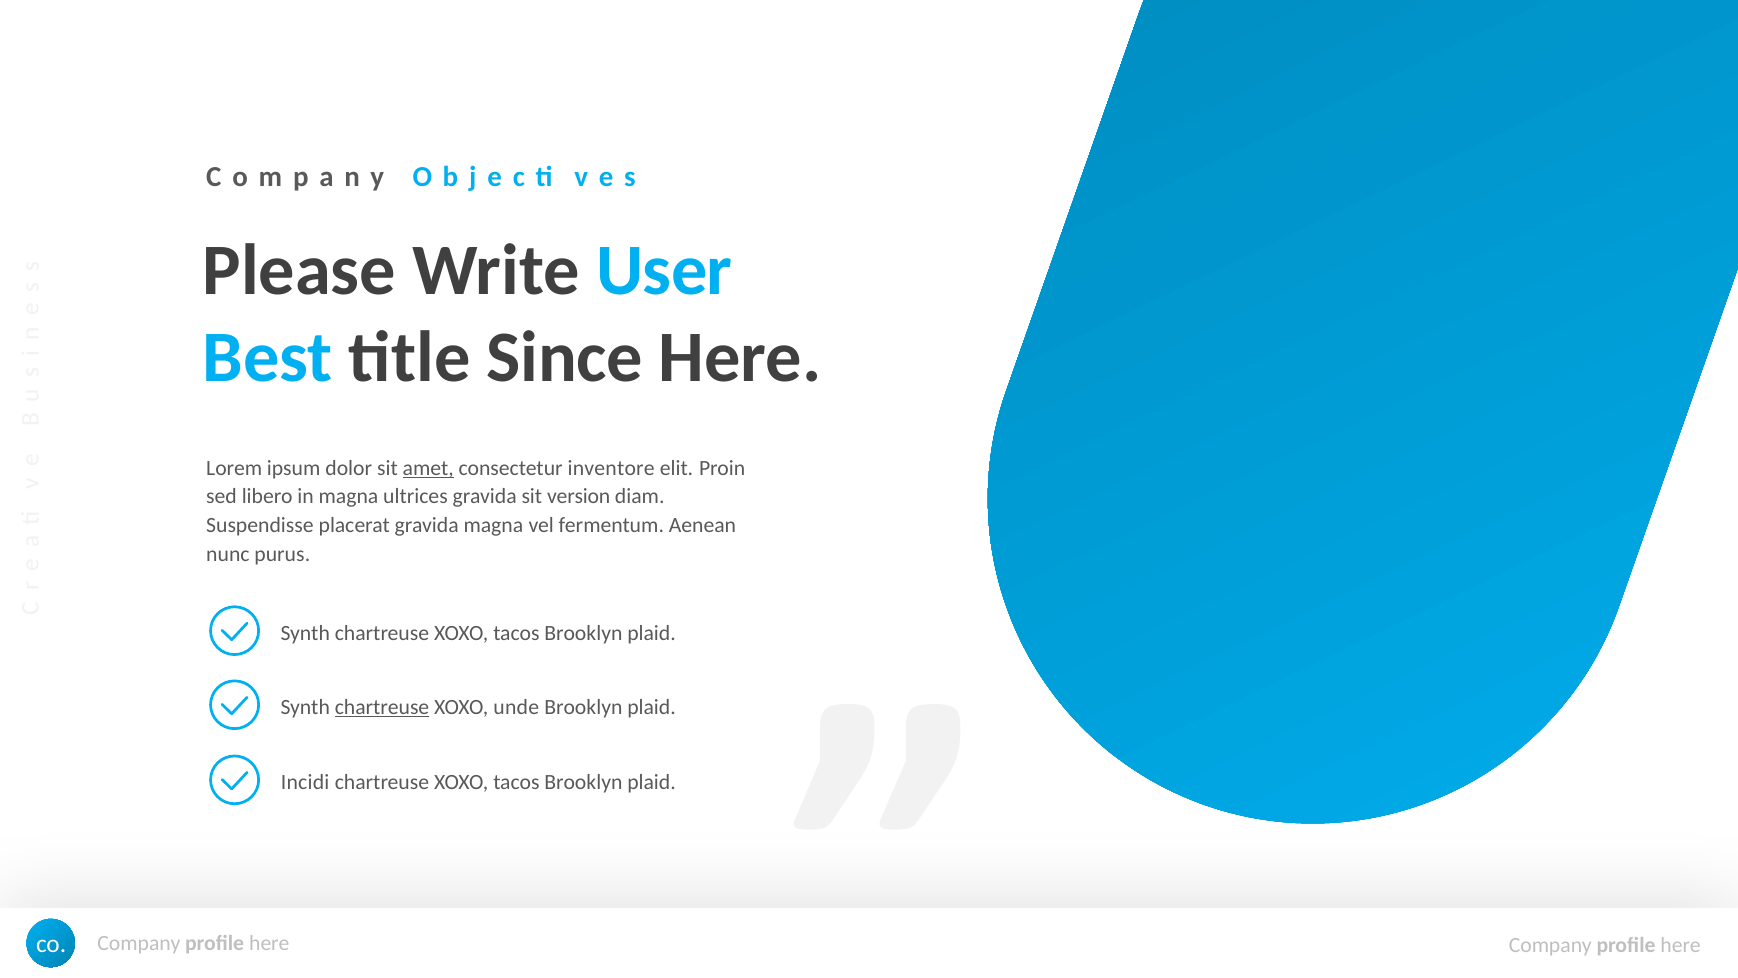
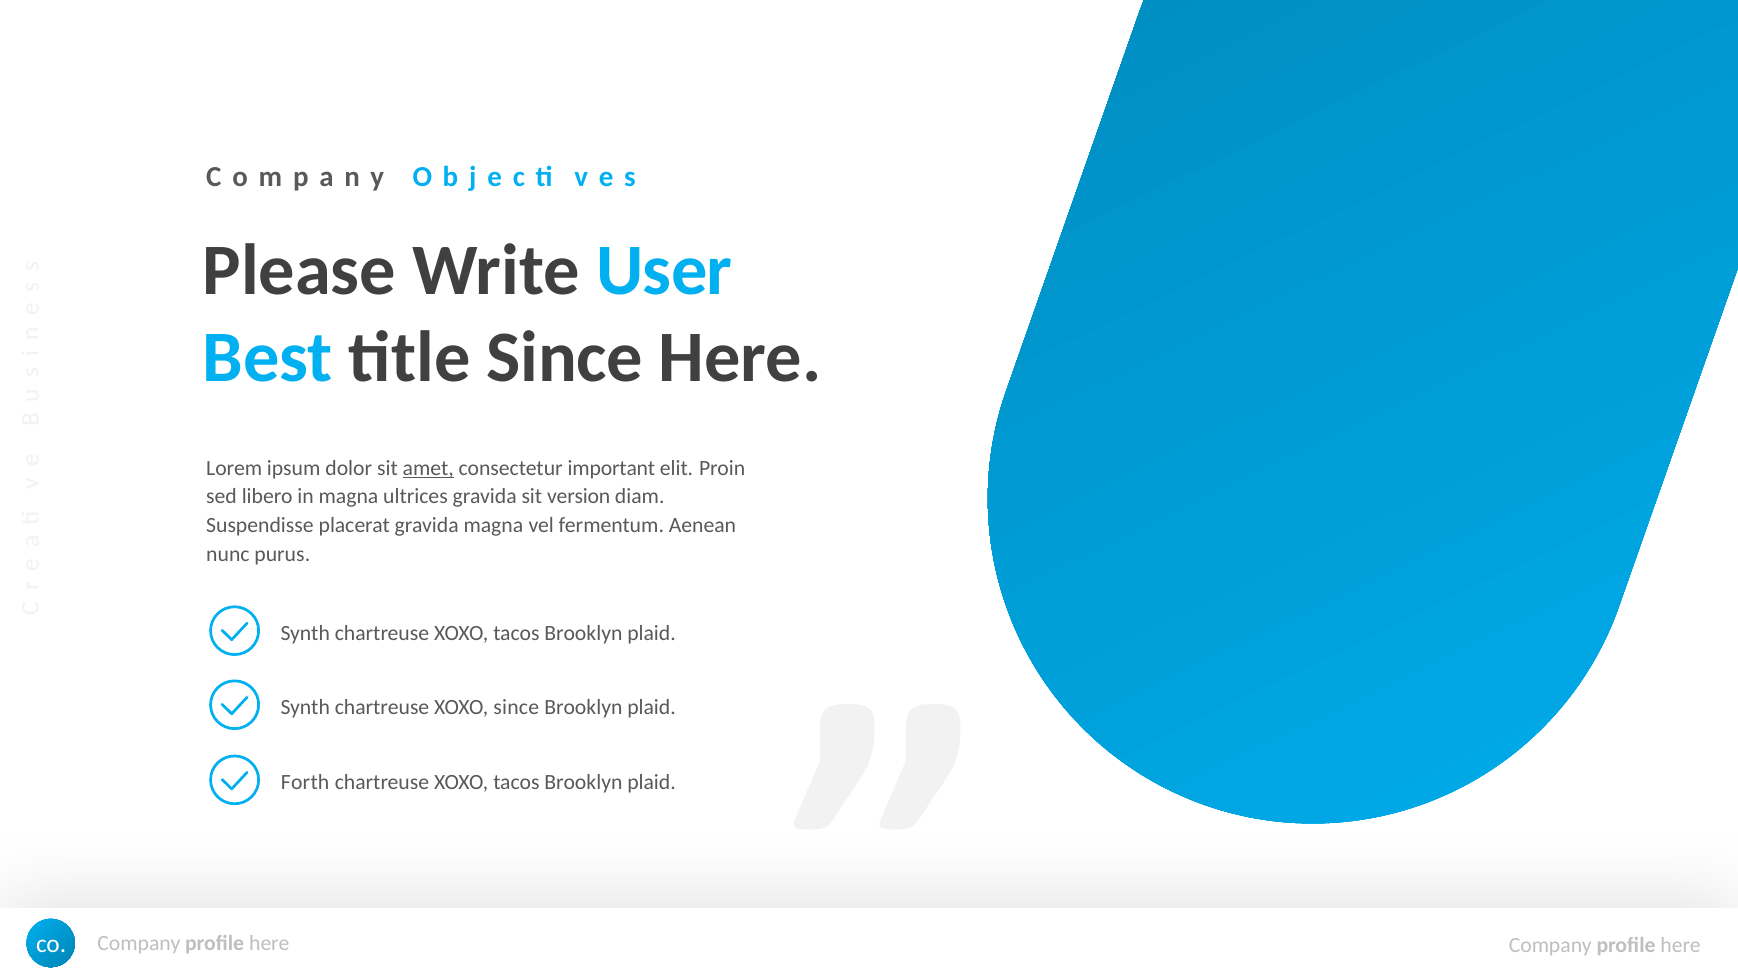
inventore: inventore -> important (611, 468)
chartreuse underline: present -> none (382, 707)
XOXO unde: unde -> since (516, 707)
Incidi: Incidi -> Forth (305, 782)
